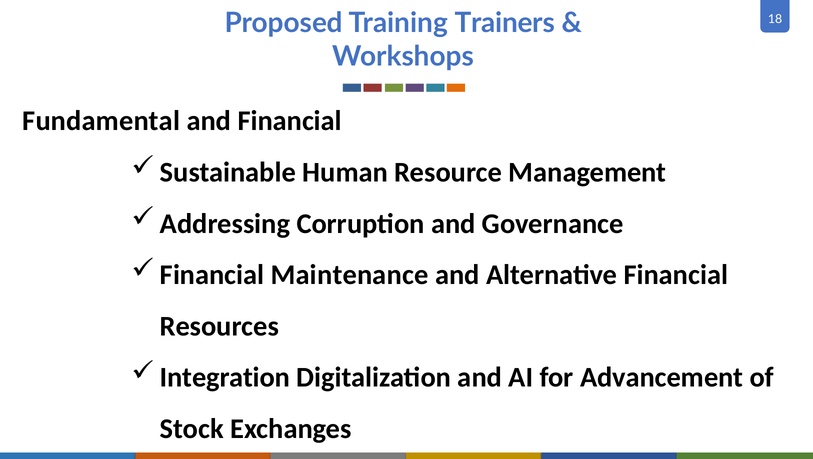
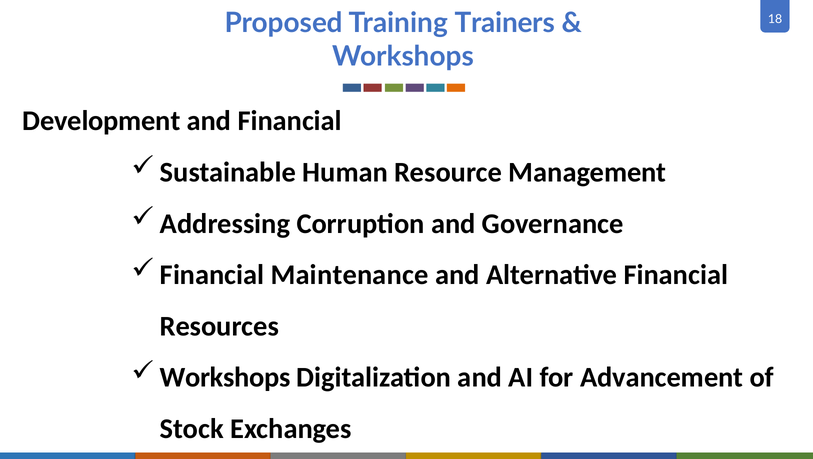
Fundamental: Fundamental -> Development (101, 121)
Integration: Integration -> Workshops (225, 377)
